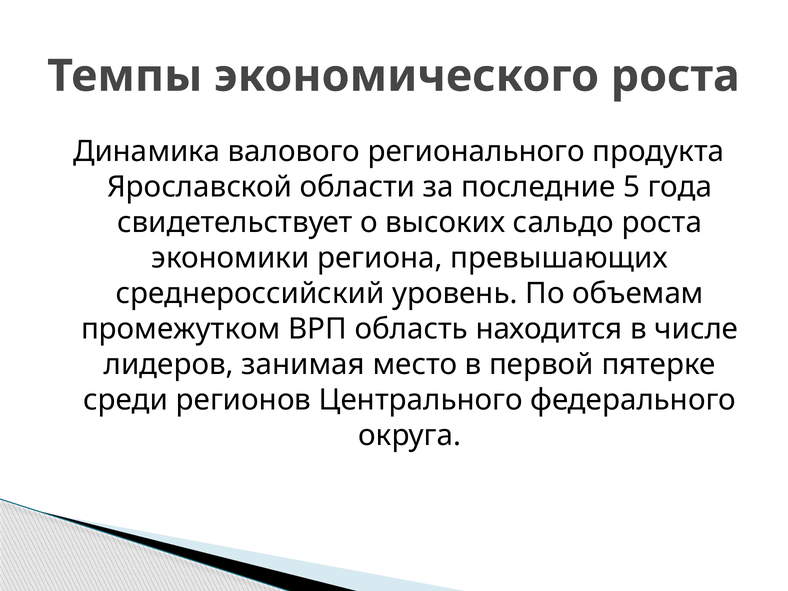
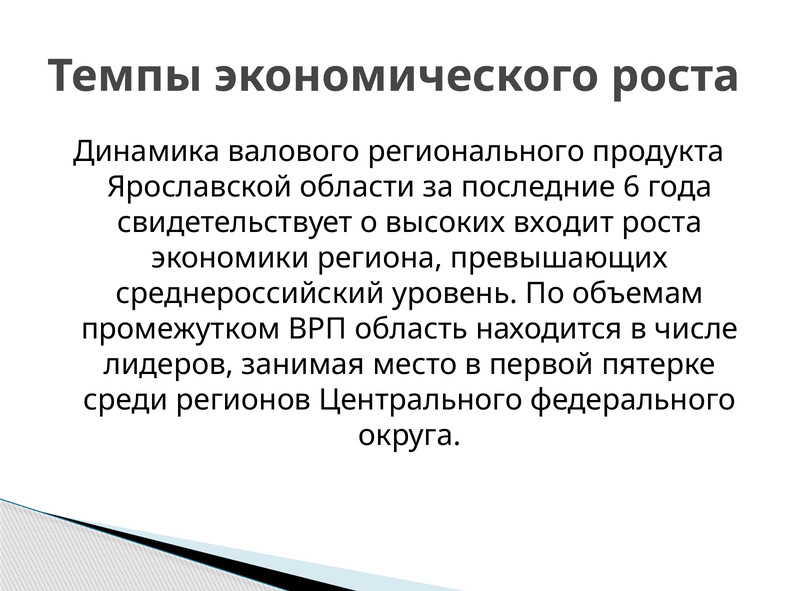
5: 5 -> 6 (632, 187)
сальдо: сальдо -> входит (563, 222)
